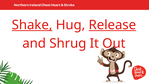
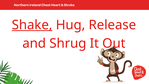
Release underline: present -> none (112, 25)
